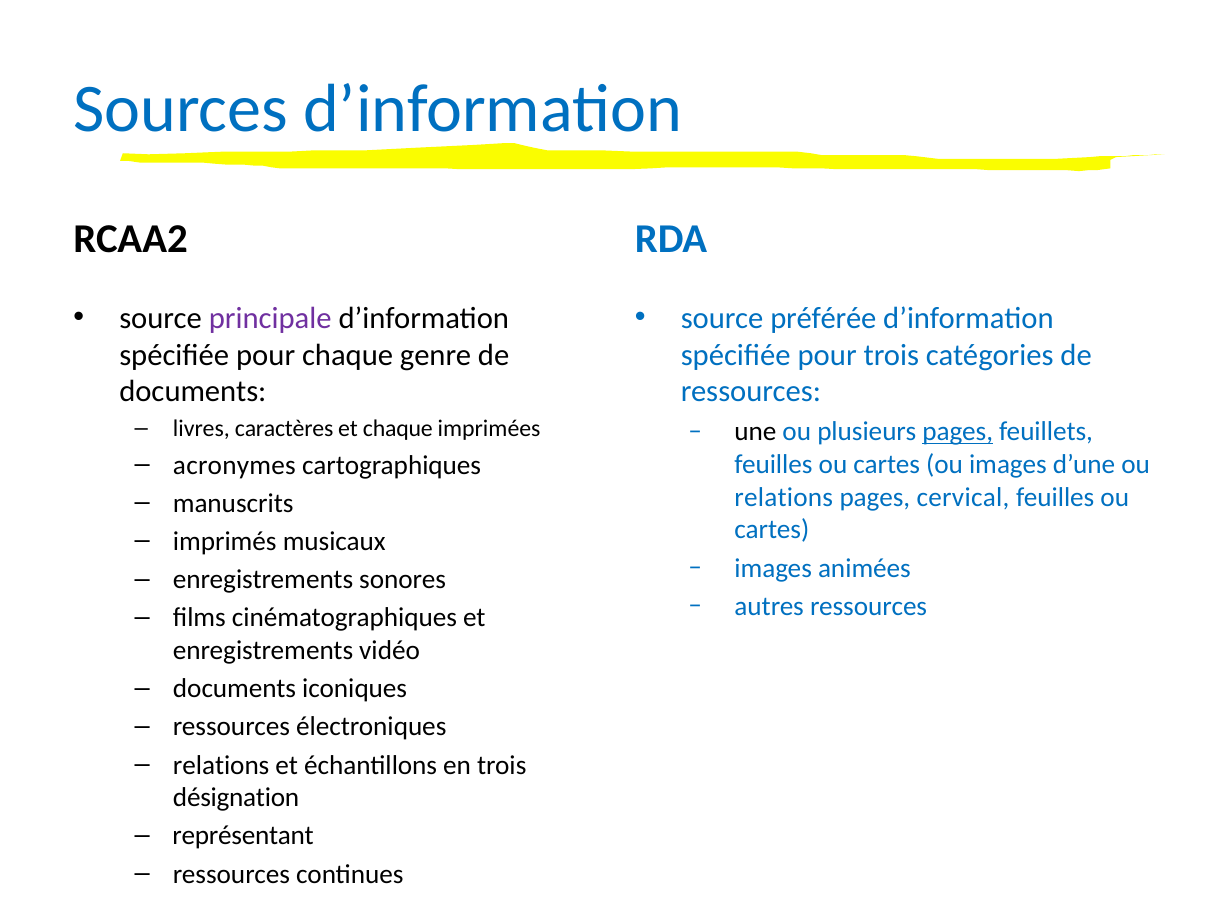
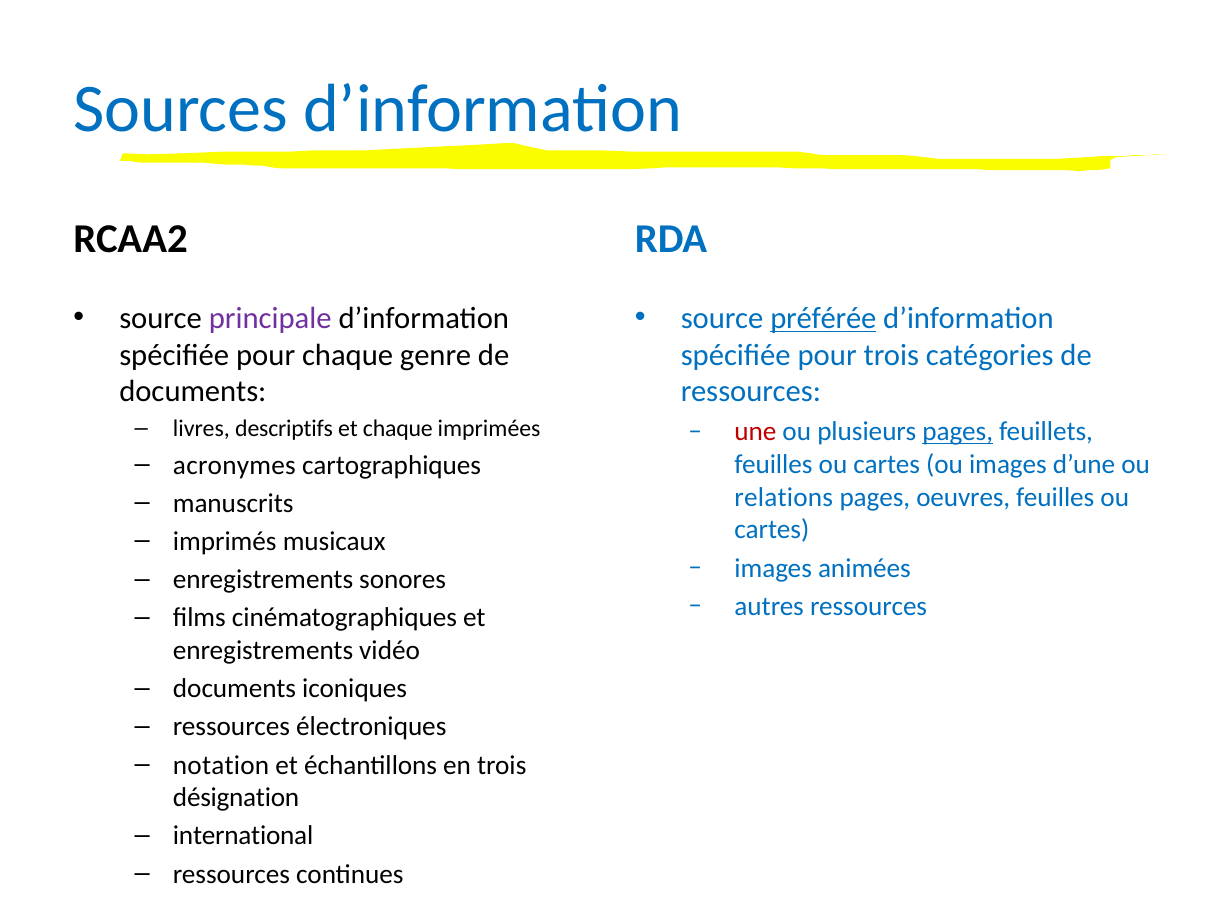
préférée underline: none -> present (823, 318)
caractères: caractères -> descriptifs (284, 429)
une colour: black -> red (755, 432)
cervical: cervical -> oeuvres (963, 497)
relations: relations -> notation (221, 765)
représentant: représentant -> international (243, 835)
